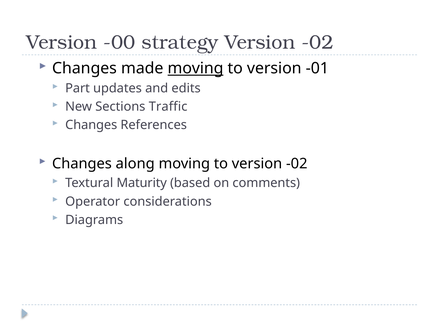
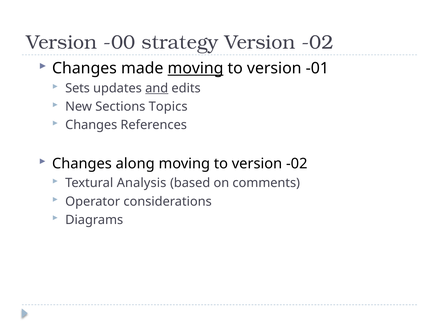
Part: Part -> Sets (78, 88)
and underline: none -> present (157, 88)
Traffic: Traffic -> Topics (168, 107)
Maturity: Maturity -> Analysis (142, 183)
